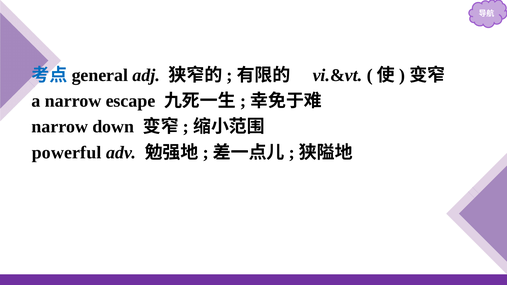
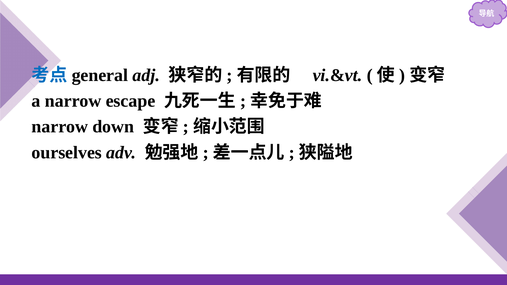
powerful: powerful -> ourselves (67, 153)
